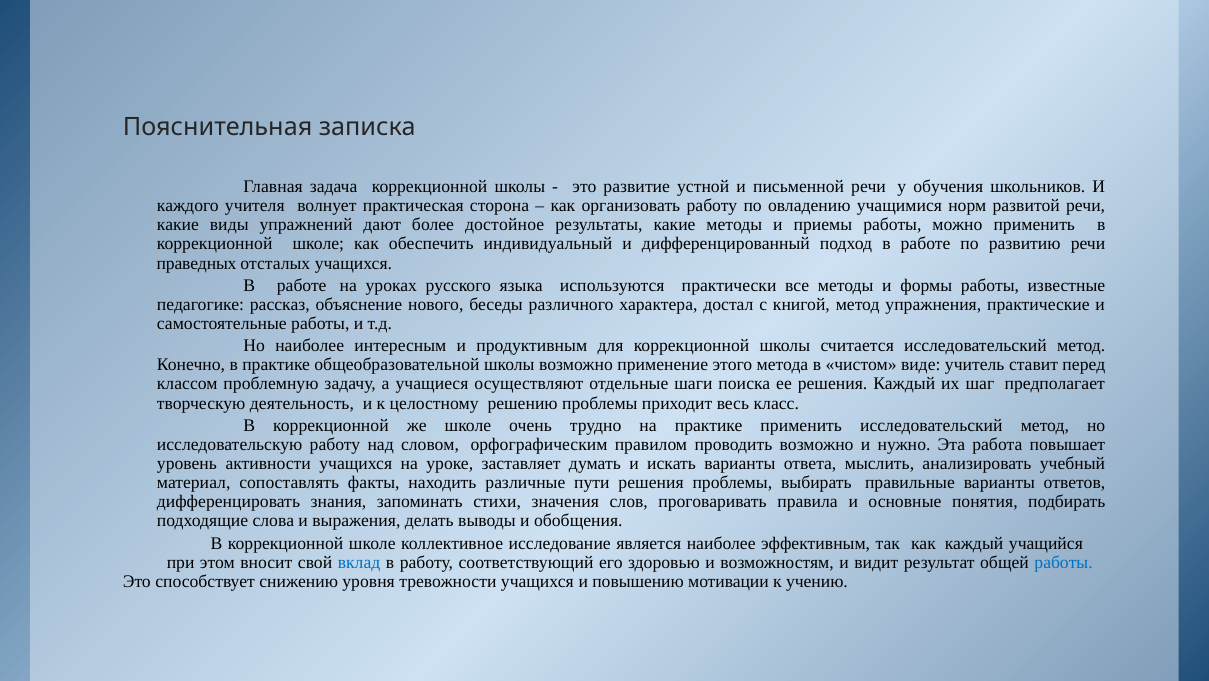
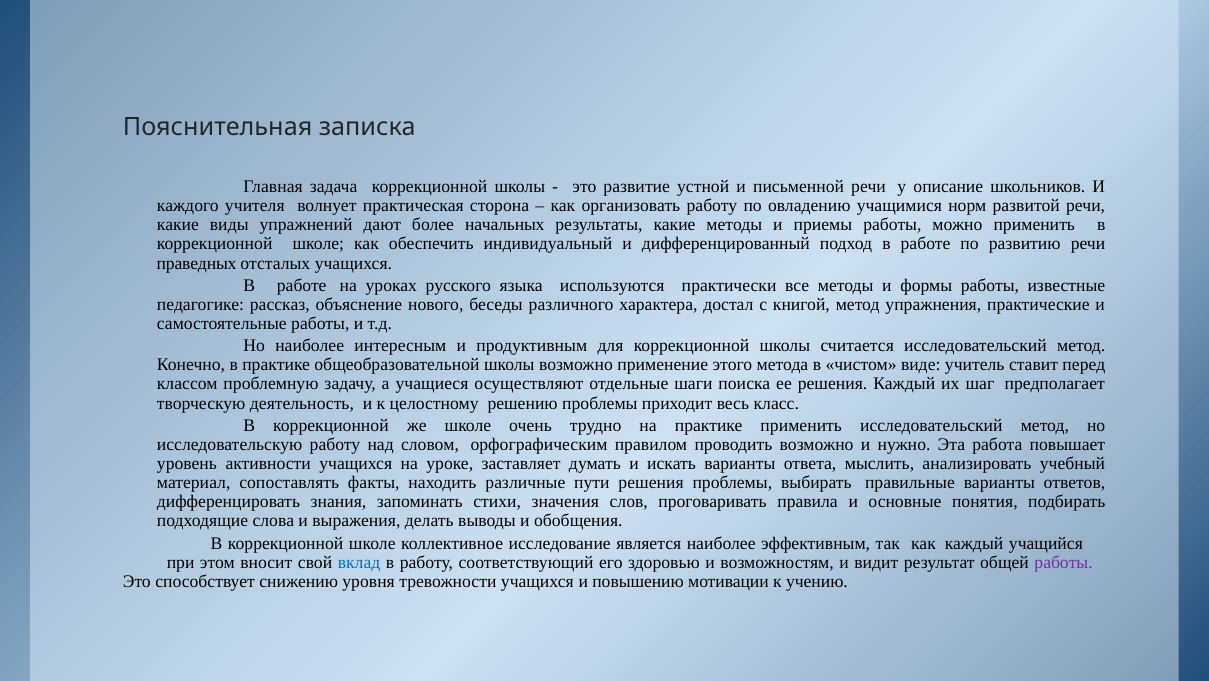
обучения: обучения -> описание (948, 187)
достойное: достойное -> начальных (505, 225)
работы colour: blue -> purple (1064, 562)
